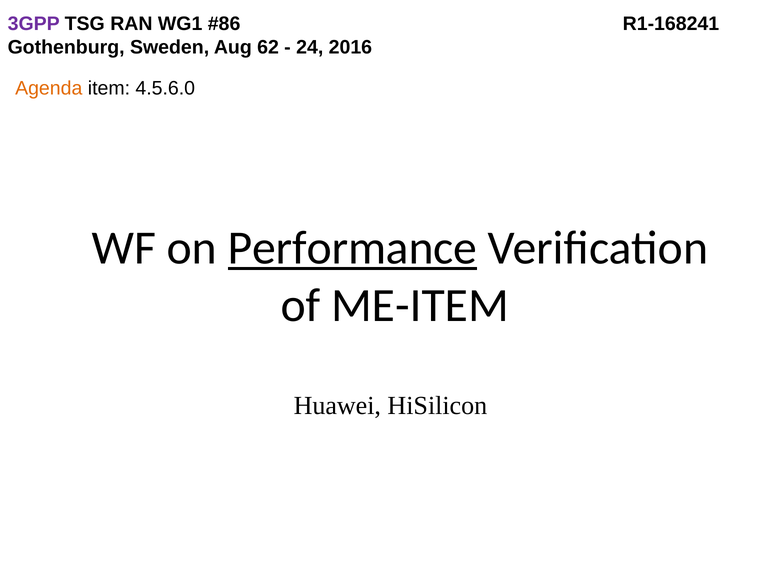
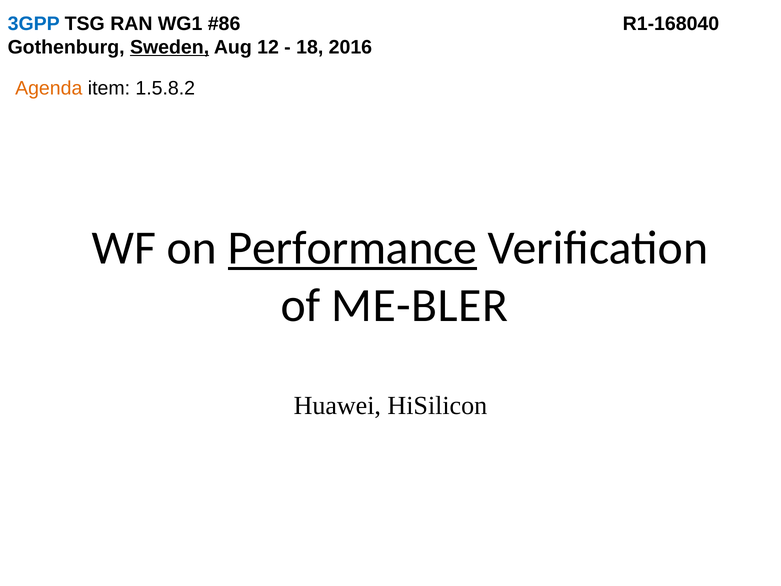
3GPP colour: purple -> blue (34, 24)
R1-168241: R1-168241 -> R1-168040 (671, 24)
Sweden underline: none -> present (170, 47)
62: 62 -> 12 (268, 47)
24: 24 -> 18 (310, 47)
4.5.6.0: 4.5.6.0 -> 1.5.8.2 (165, 88)
ME-ITEM: ME-ITEM -> ME-BLER (420, 305)
